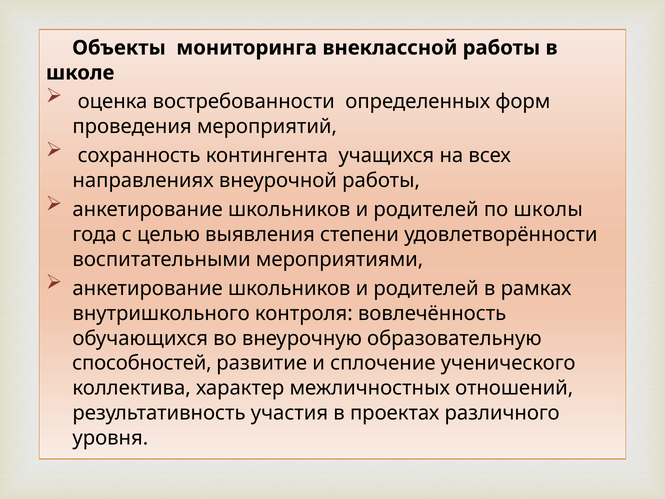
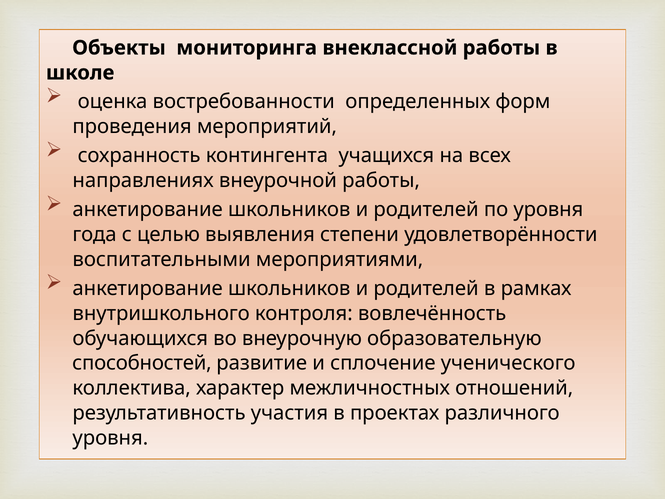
по школы: школы -> уровня (548, 209)
